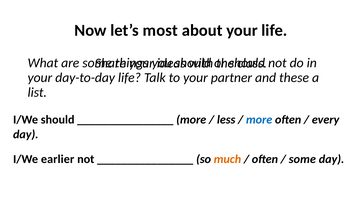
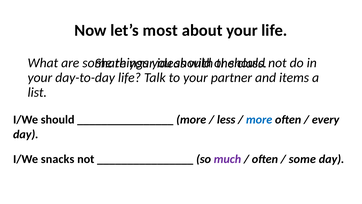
these: these -> items (294, 77)
earlier: earlier -> snacks (58, 159)
much colour: orange -> purple (227, 159)
